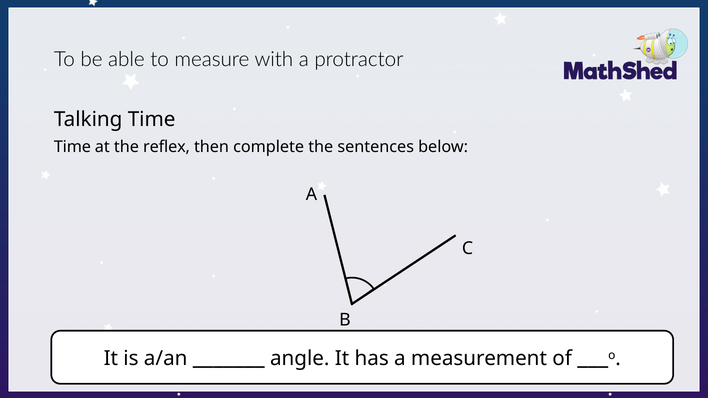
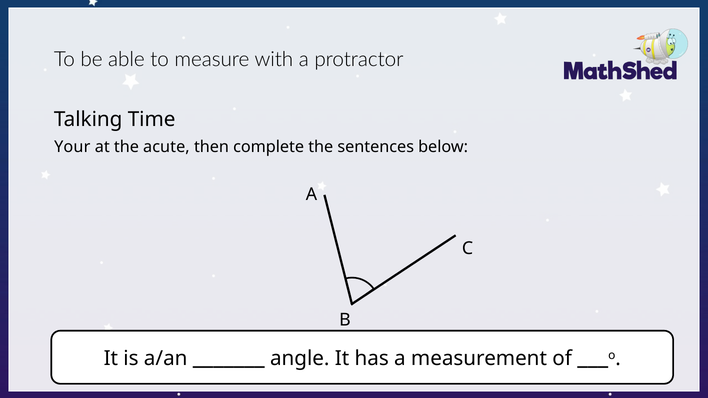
Time: Time -> Your (72, 147)
reflex: reflex -> acute (166, 147)
